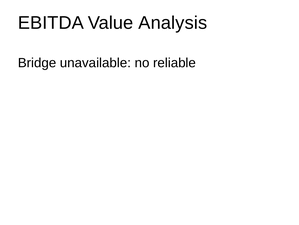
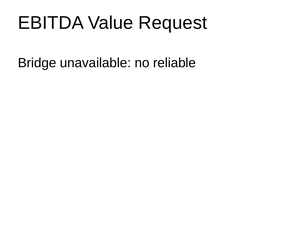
Analysis: Analysis -> Request (173, 23)
